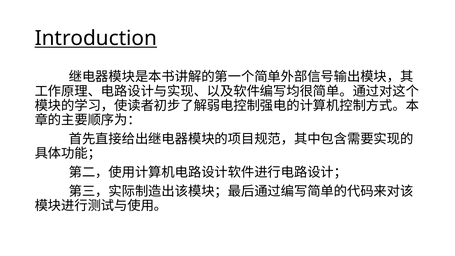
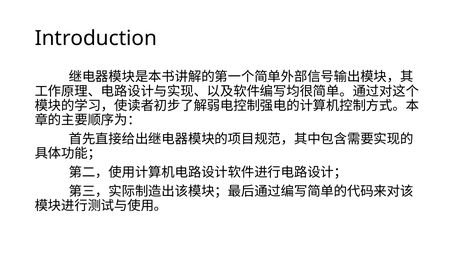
Introduction underline: present -> none (96, 38)
